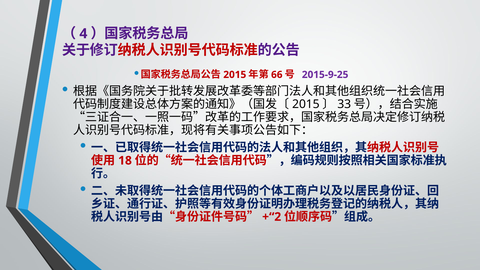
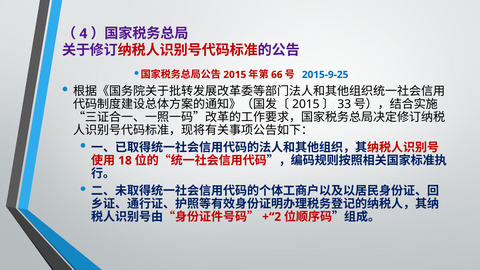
2015-9-25 colour: purple -> blue (325, 75)
